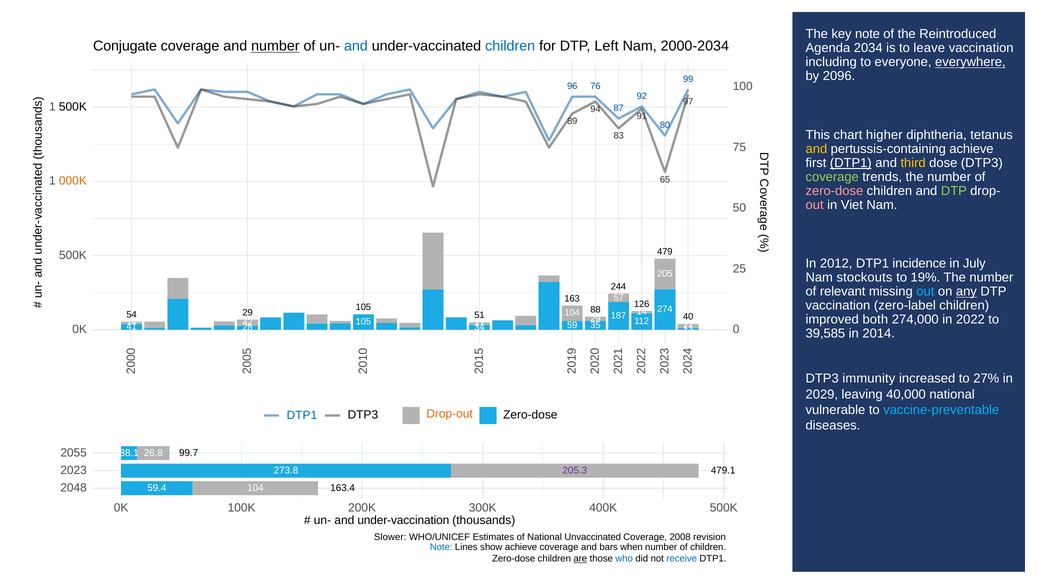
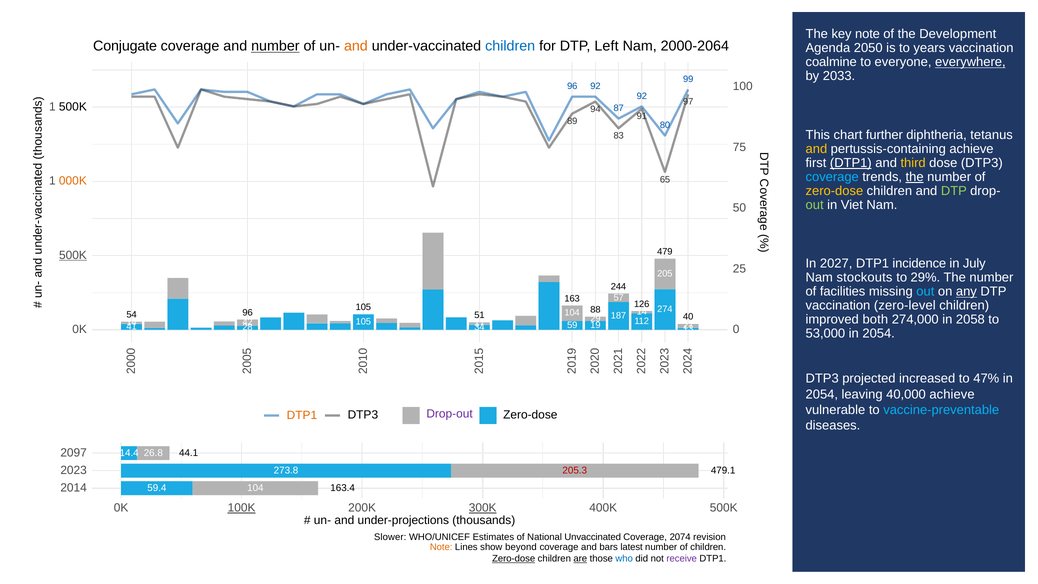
Reintroduced: Reintroduced -> Development (958, 34)
and colour: blue -> orange (356, 46)
2000-2034: 2000-2034 -> 2000-2064 (695, 46)
2034: 2034 -> 2050 (868, 48)
leave: leave -> years (929, 48)
including: including -> coalmine (831, 62)
2096: 2096 -> 2033 (839, 76)
96 76: 76 -> 92 (595, 86)
higher: higher -> further (884, 135)
coverage colour: light green -> light blue (832, 177)
the underline: none -> present (915, 177)
zero-dose colour: pink -> yellow (834, 191)
out colour: pink -> light green (815, 205)
500K underline: none -> present (73, 255)
2012: 2012 -> 2027 (836, 264)
19%: 19% -> 29% (925, 278)
relevant: relevant -> facilities (843, 292)
zero-label: zero-label -> zero-level (905, 306)
54 29: 29 -> 96 (248, 313)
2022: 2022 -> 2058 (970, 320)
35: 35 -> 19 (595, 325)
39,585: 39,585 -> 53,000 (825, 334)
2014: 2014 -> 2054 (879, 334)
immunity: immunity -> projected (869, 379)
27%: 27% -> 47% (986, 379)
2029: 2029 -> 2054 (822, 394)
40,000 national: national -> achieve (952, 394)
DTP1 colour: blue -> orange (302, 415)
Drop-out colour: orange -> purple (450, 414)
2055: 2055 -> 2097 (74, 453)
88.1: 88.1 -> 14.4 (129, 453)
99.7: 99.7 -> 44.1 (189, 453)
205.3 colour: purple -> red (575, 470)
2048: 2048 -> 2014 (74, 488)
100K underline: none -> present (242, 508)
300K underline: none -> present (483, 508)
under-vaccination: under-vaccination -> under-projections (403, 520)
2008: 2008 -> 2074 (680, 537)
Note colour: blue -> orange (441, 547)
show achieve: achieve -> beyond (521, 547)
when: when -> latest (632, 547)
Zero-dose underline: none -> present (514, 558)
receive colour: blue -> purple (682, 558)
